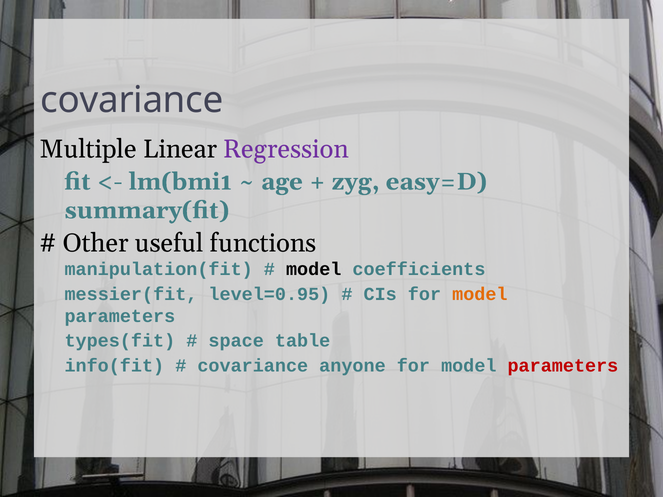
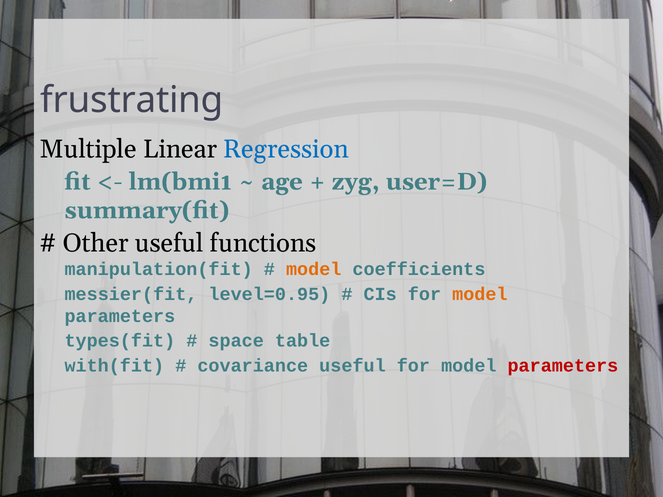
covariance: covariance -> frustrating (132, 100)
Regression colour: purple -> blue (286, 149)
easy=D: easy=D -> user=D (436, 182)
model colour: black -> orange (314, 269)
info(fit: info(fit -> with(fit (114, 366)
covariance anyone: anyone -> useful (352, 366)
